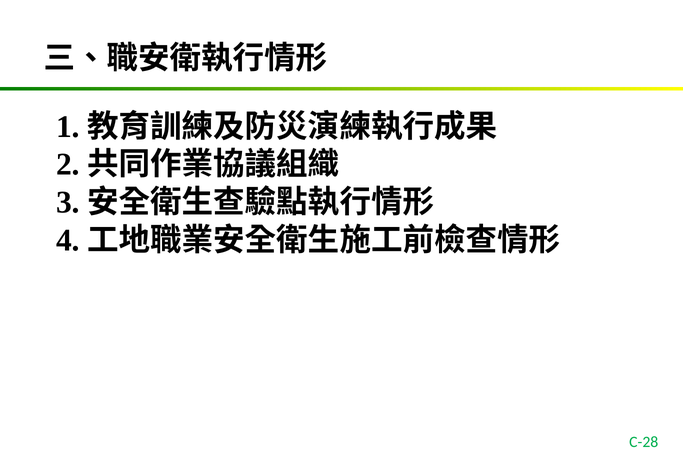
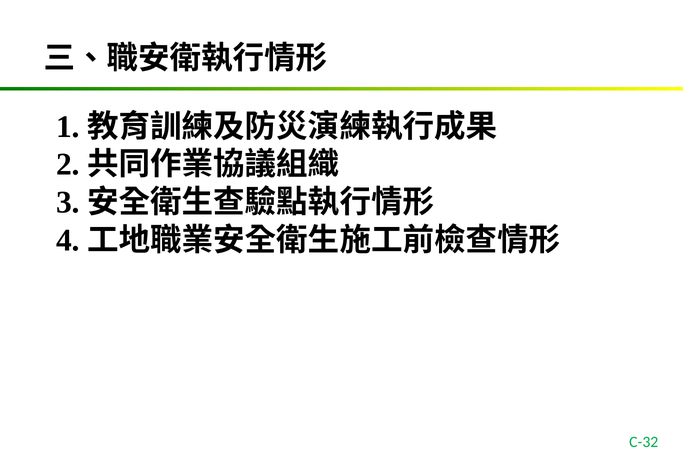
C-28: C-28 -> C-32 (644, 442)
